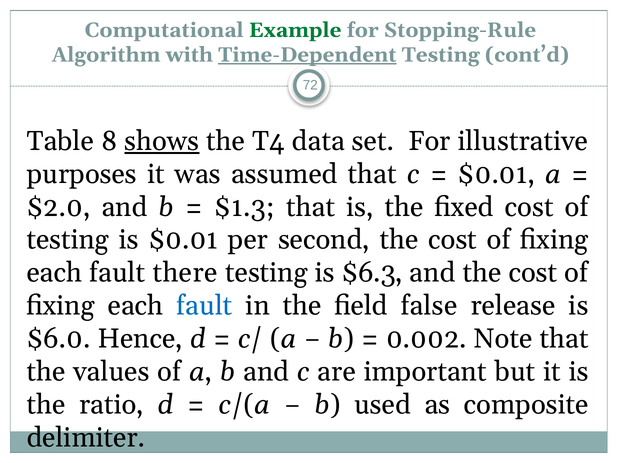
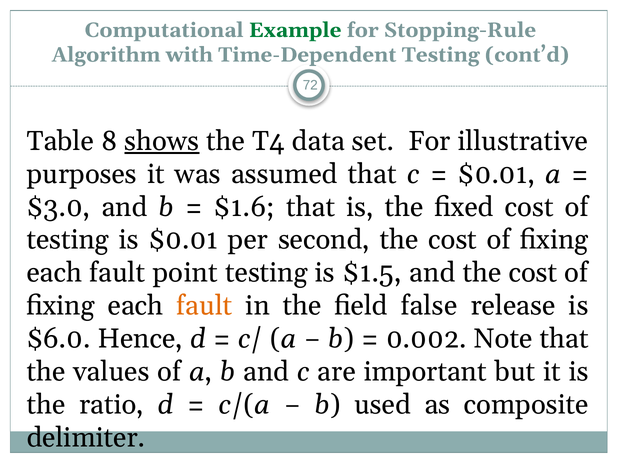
Time-Dependent underline: present -> none (307, 55)
$2.0: $2.0 -> $3.0 (58, 207)
$1.3: $1.3 -> $1.6 (244, 207)
there: there -> point (185, 273)
$6.3: $6.3 -> $1.5 (372, 273)
fault colour: blue -> orange (204, 306)
